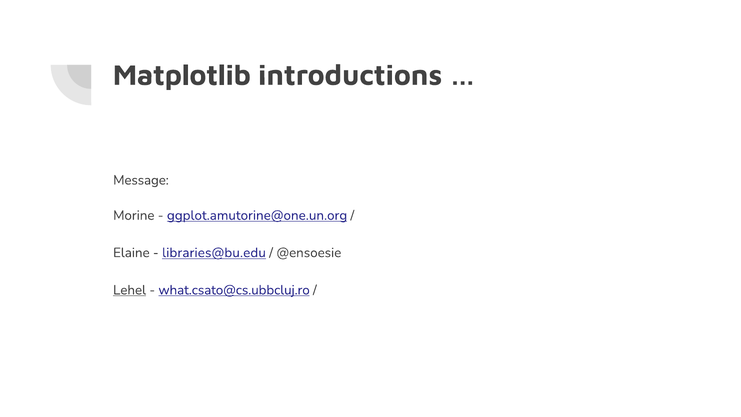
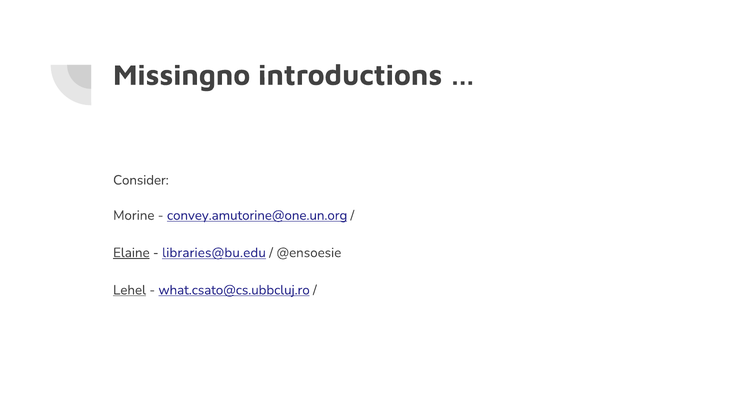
Matplotlib: Matplotlib -> Missingno (182, 75)
Message: Message -> Consider (141, 180)
ggplot.amutorine@one.un.org: ggplot.amutorine@one.un.org -> convey.amutorine@one.un.org (257, 215)
Elaine underline: none -> present (131, 253)
